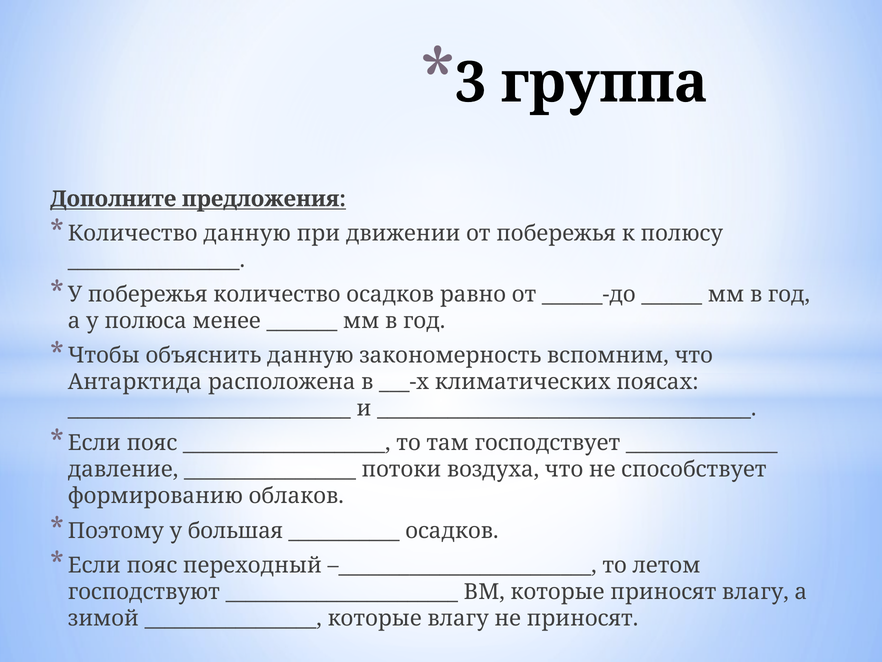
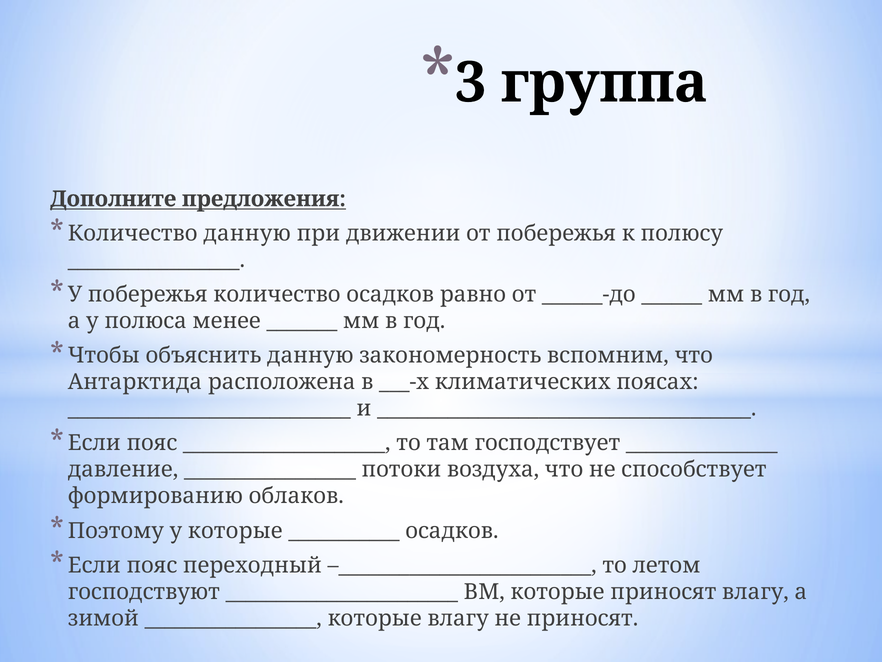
у большая: большая -> которые (235, 530)
